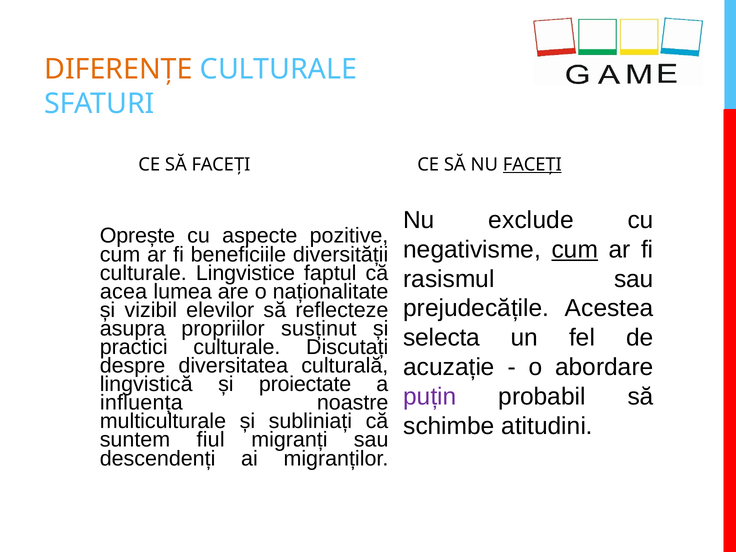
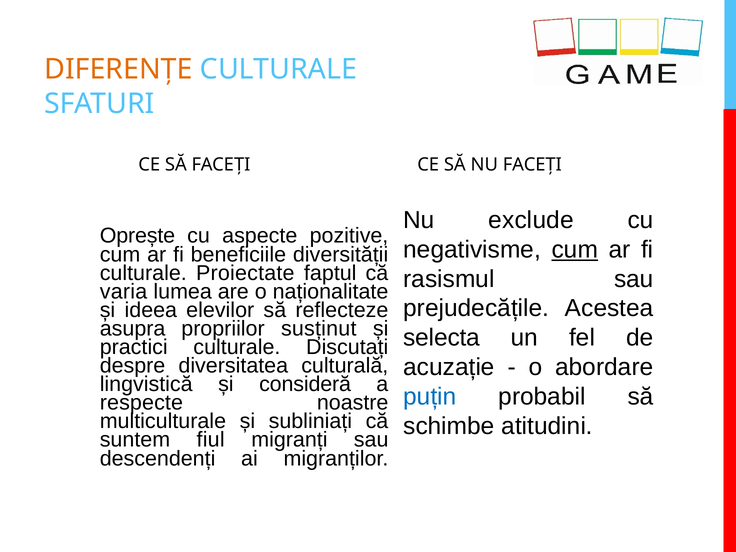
FACEȚI underline: present -> none (532, 165)
Lingvistice: Lingvistice -> Proiectate (245, 273)
acea: acea -> varia (123, 292)
vizibil: vizibil -> ideea (151, 310)
proiectate: proiectate -> consideră (305, 384)
puțin colour: purple -> blue (430, 397)
influența: influența -> respecte (141, 403)
